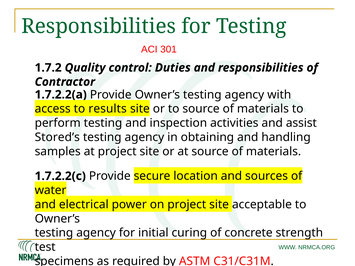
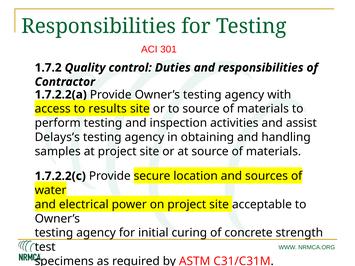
Stored’s: Stored’s -> Delays’s (57, 137)
